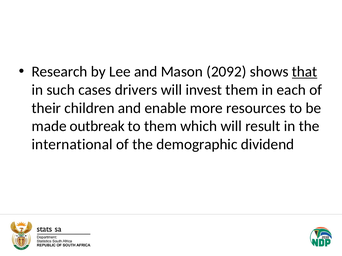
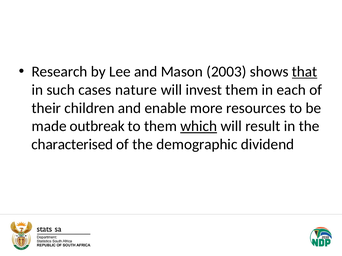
2092: 2092 -> 2003 (226, 72)
drivers: drivers -> nature (136, 90)
which underline: none -> present (199, 126)
international: international -> characterised (72, 145)
